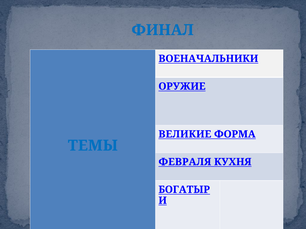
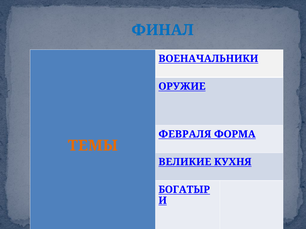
ВЕЛИКИЕ: ВЕЛИКИЕ -> ФЕВРАЛЯ (185, 134)
ТЕМЫ colour: blue -> orange (93, 146)
ФЕВРАЛЯ: ФЕВРАЛЯ -> ВЕЛИКИЕ (185, 162)
